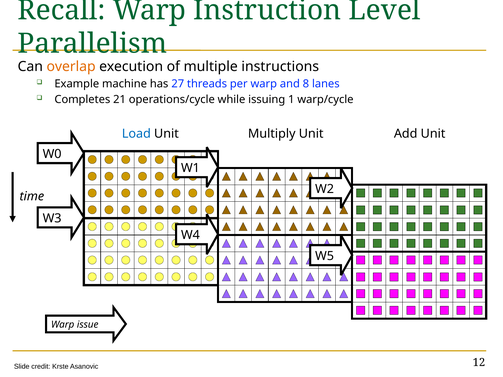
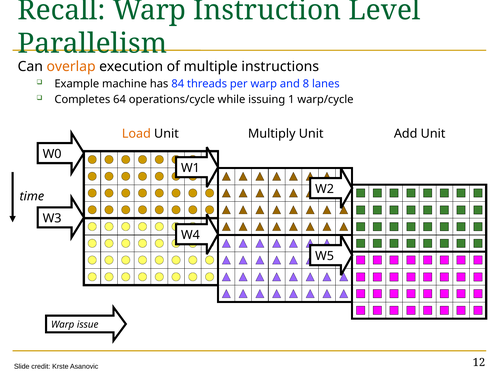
27: 27 -> 84 (178, 84)
21: 21 -> 64 (120, 99)
Load colour: blue -> orange (136, 134)
